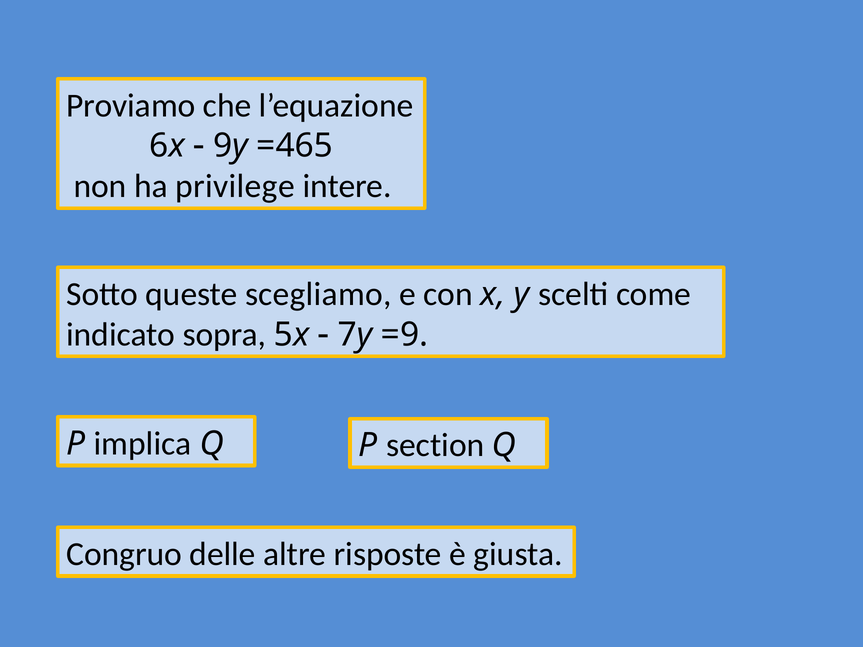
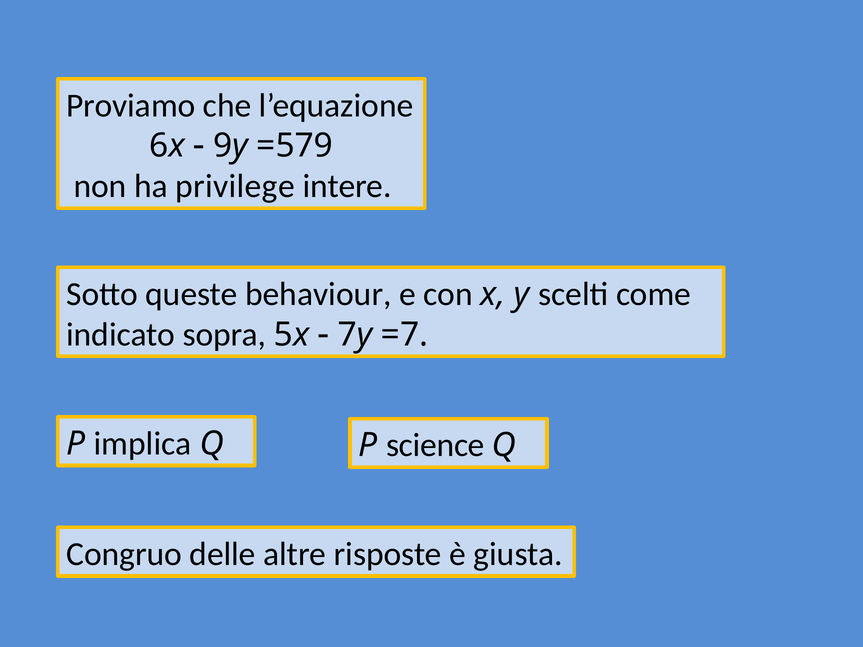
=465: =465 -> =579 (295, 146)
scegliamo: scegliamo -> behaviour (318, 294)
=9: =9 -> =7 (405, 335)
section: section -> science (435, 445)
